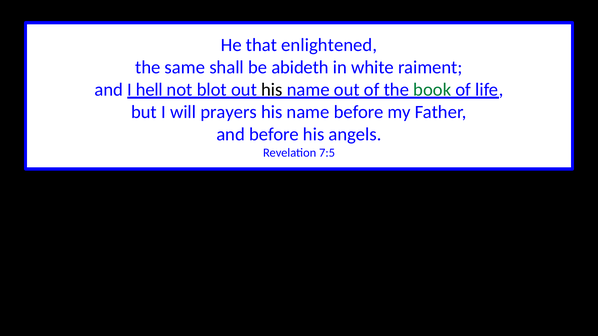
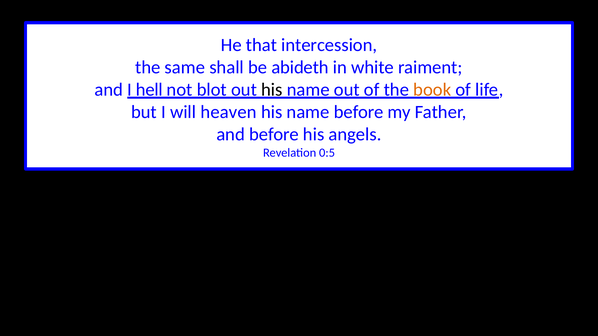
enlightened: enlightened -> intercession (329, 45)
book colour: green -> orange (432, 90)
prayers: prayers -> heaven (229, 112)
7:5: 7:5 -> 0:5 (327, 153)
